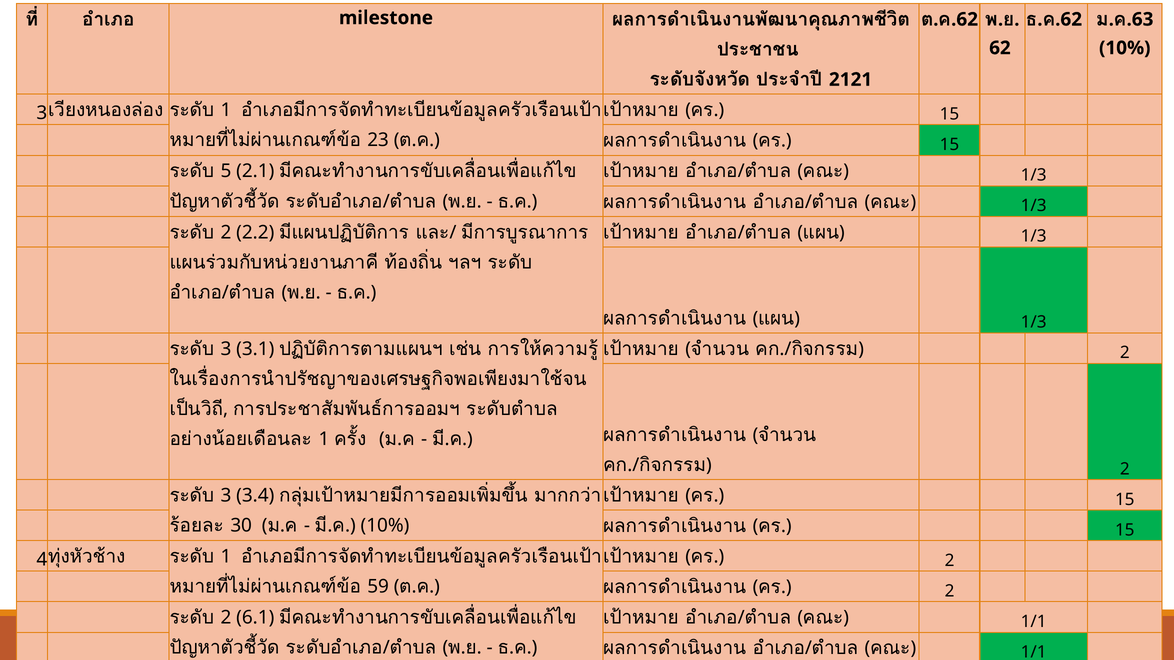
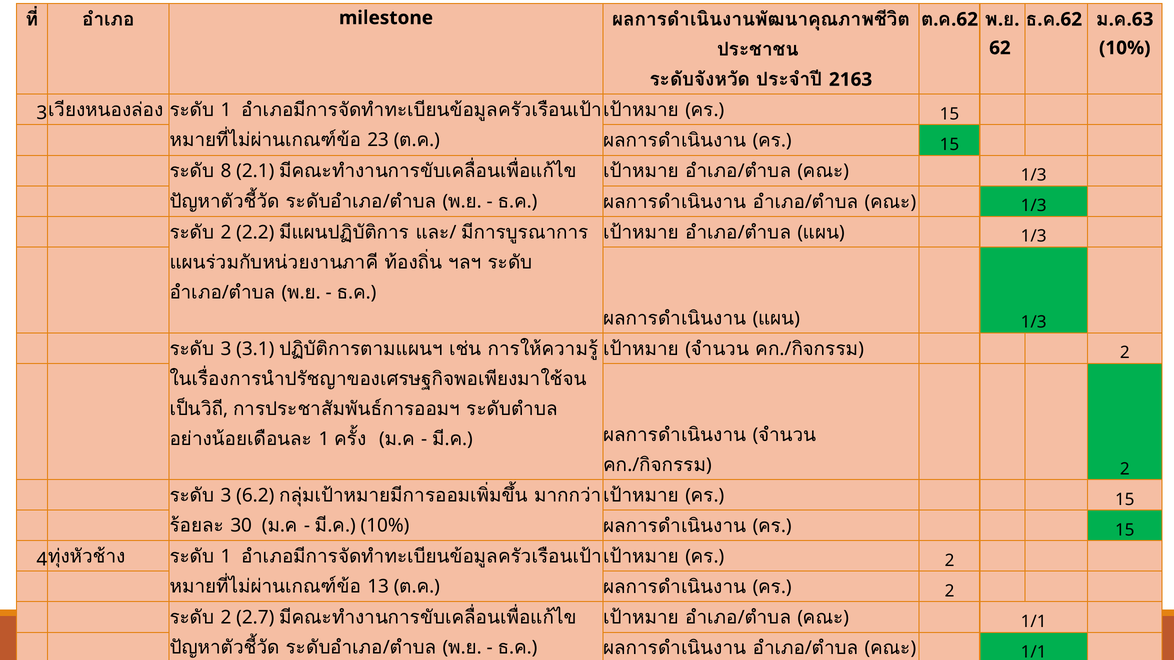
2121: 2121 -> 2163 (851, 80)
5: 5 -> 8 (226, 171)
3.4: 3.4 -> 6.2 (255, 496)
59: 59 -> 13 (378, 587)
6.1: 6.1 -> 2.7 (255, 618)
